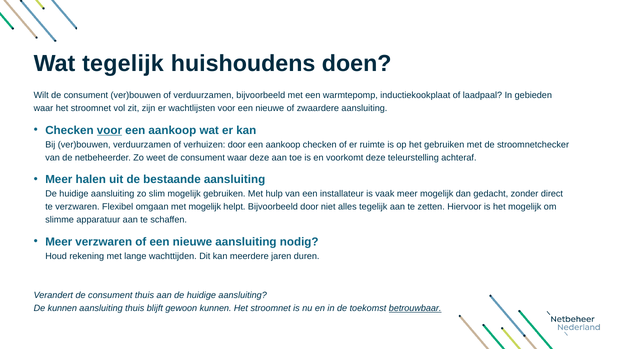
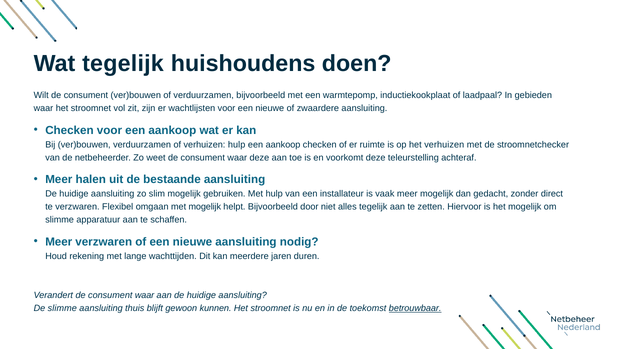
voor underline: present -> none (109, 130)
verhuizen door: door -> hulp (237, 144)
het gebruiken: gebruiken -> verhuizen (444, 144)
Verandert de consument thuis: thuis -> waar (145, 295)
De kunnen: kunnen -> slimme (62, 308)
